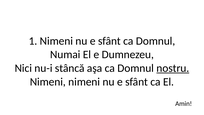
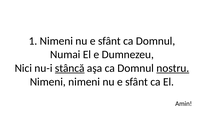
stâncă underline: none -> present (70, 68)
